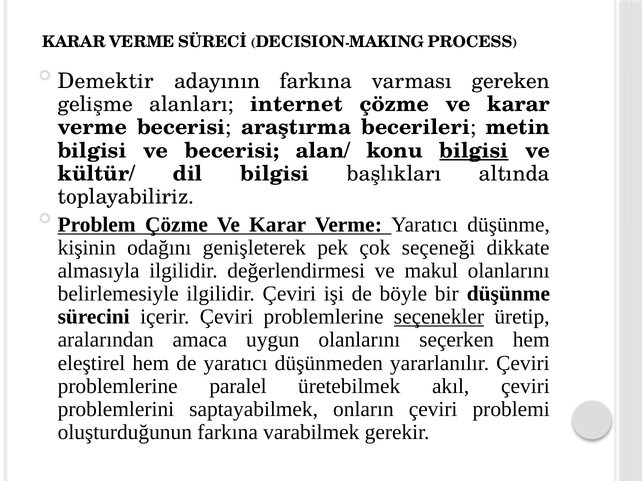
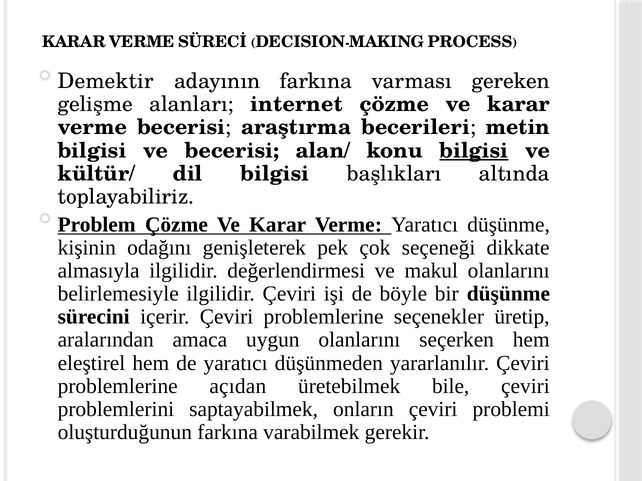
seçenekler underline: present -> none (439, 317)
paralel: paralel -> açıdan (238, 386)
akıl: akıl -> bile (451, 386)
